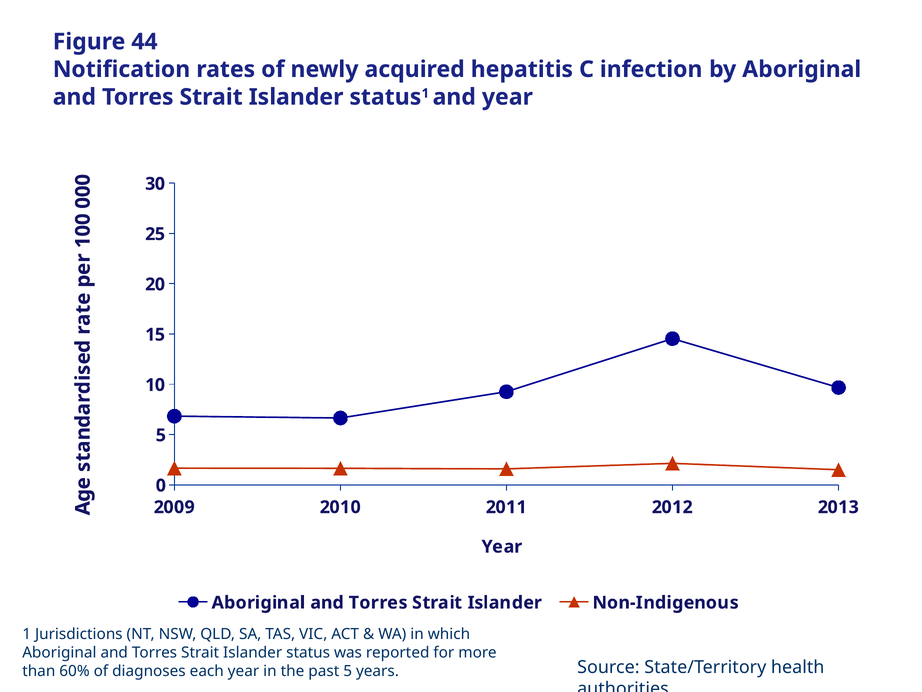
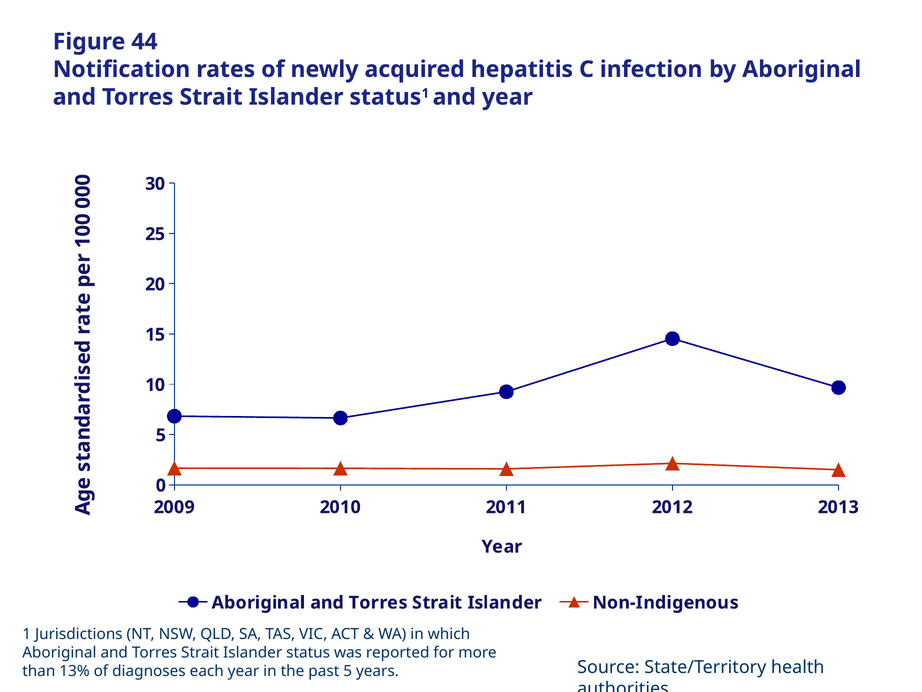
60%: 60% -> 13% (74, 671)
